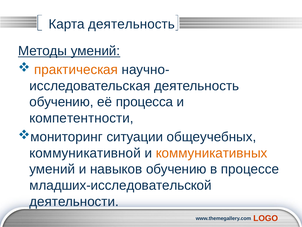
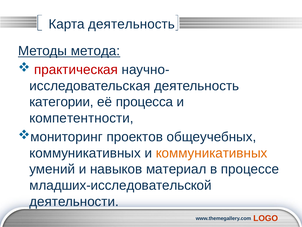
Методы умений: умений -> метода (95, 51)
практическая colour: orange -> red (76, 70)
обучению: обучению -> категории (62, 102)
ситуации: ситуации -> проектов (135, 137)
коммуникативной: коммуникативной -> коммуникативных (85, 153)
навыков обучению: обучению -> материал (176, 169)
